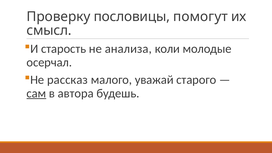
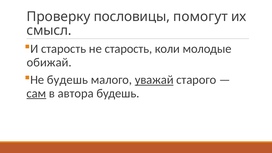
не анализа: анализа -> старость (128, 49)
осерчал: осерчал -> обижай (49, 62)
Не рассказ: рассказ -> будешь (67, 80)
уважай underline: none -> present (154, 80)
